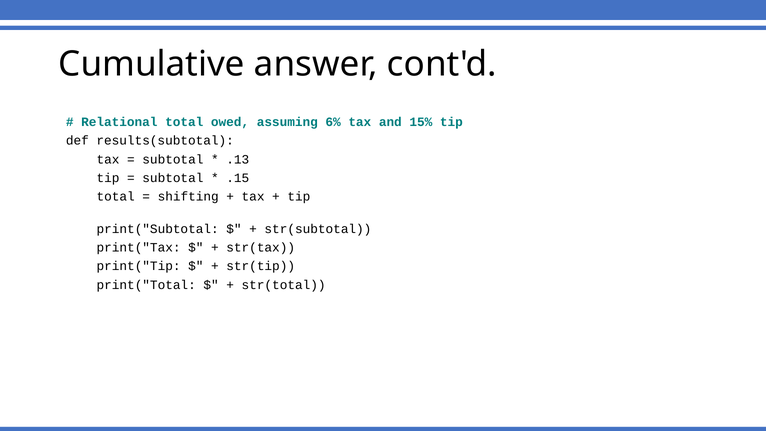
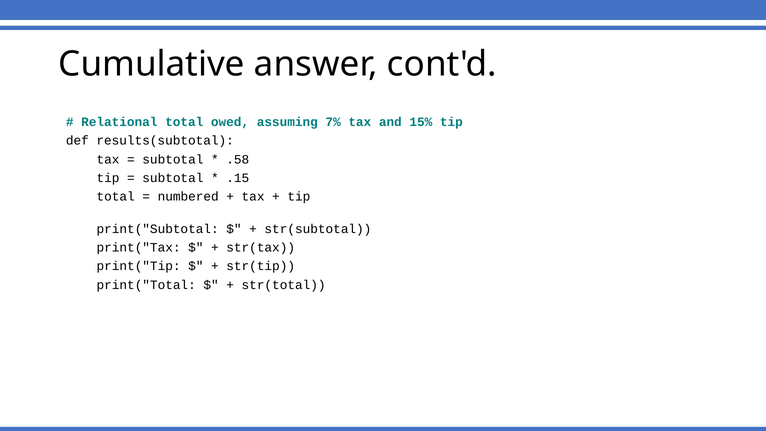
6%: 6% -> 7% (333, 122)
.13: .13 -> .58 (238, 159)
shifting: shifting -> numbered (188, 197)
